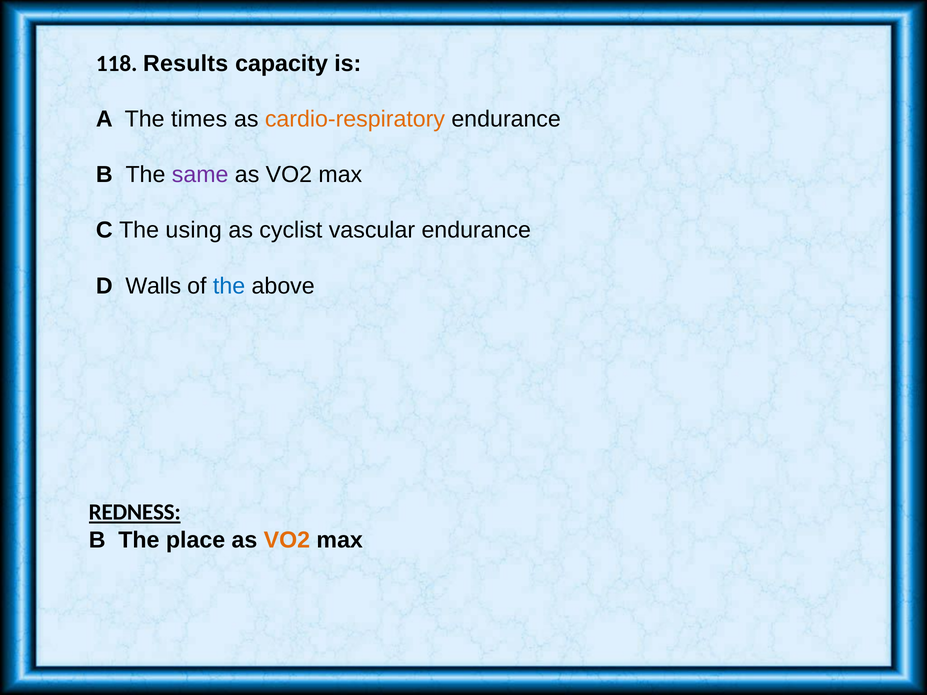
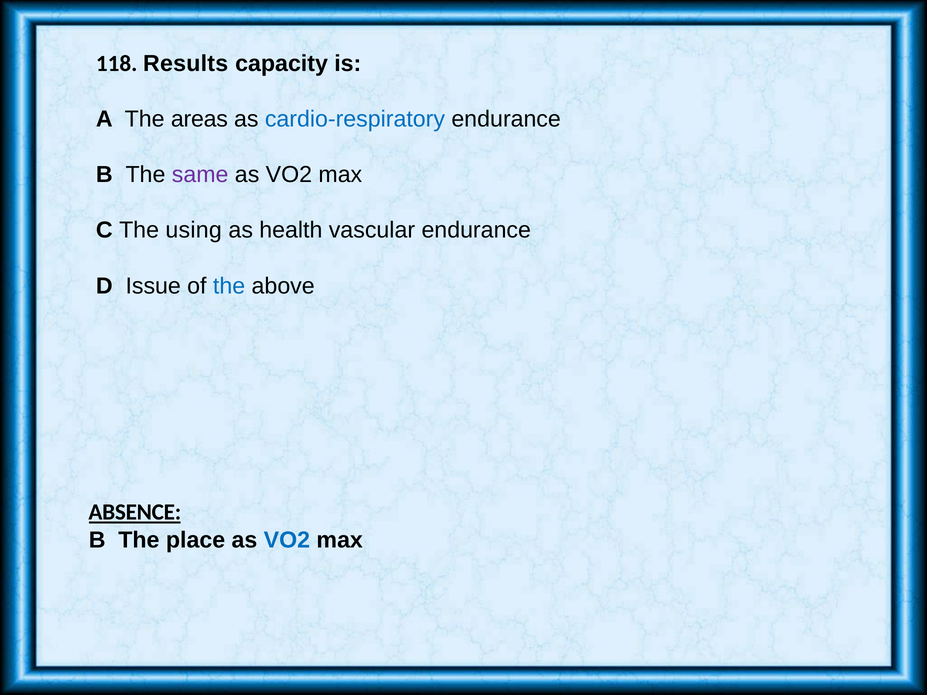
times: times -> areas (199, 119)
cardio-respiratory colour: orange -> blue (355, 119)
cyclist: cyclist -> health (291, 230)
Walls: Walls -> Issue (153, 286)
REDNESS: REDNESS -> ABSENCE (135, 513)
VO2 colour: orange -> blue (287, 540)
